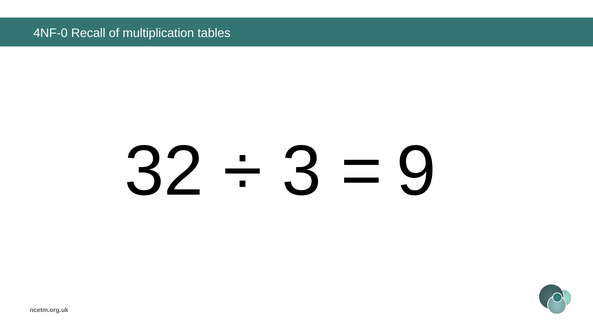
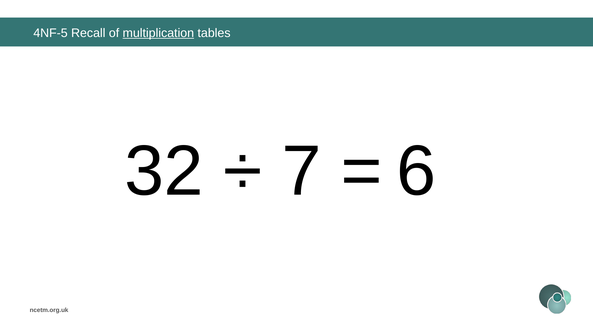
4NF-0: 4NF-0 -> 4NF-5 (51, 33)
multiplication underline: none -> present (158, 33)
3: 3 -> 7 (301, 171)
9: 9 -> 6 (416, 171)
